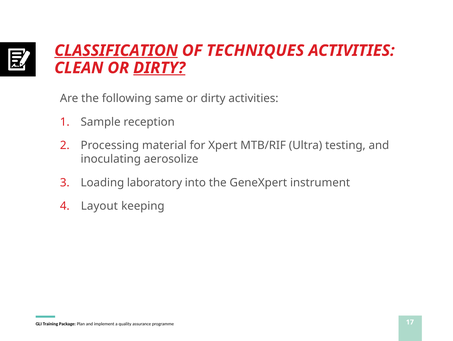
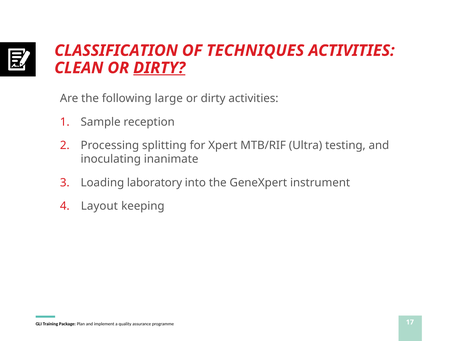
CLASSIFICATION underline: present -> none (116, 51)
same: same -> large (169, 98)
material: material -> splitting (164, 145)
aerosolize: aerosolize -> inanimate (171, 159)
